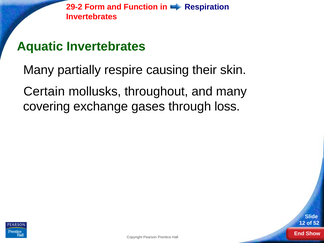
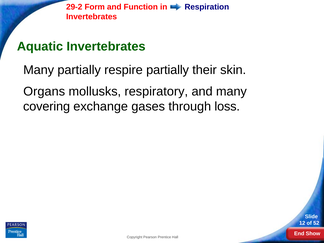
respire causing: causing -> partially (168, 70)
Certain: Certain -> Organs (44, 91)
throughout: throughout -> respiratory (156, 91)
